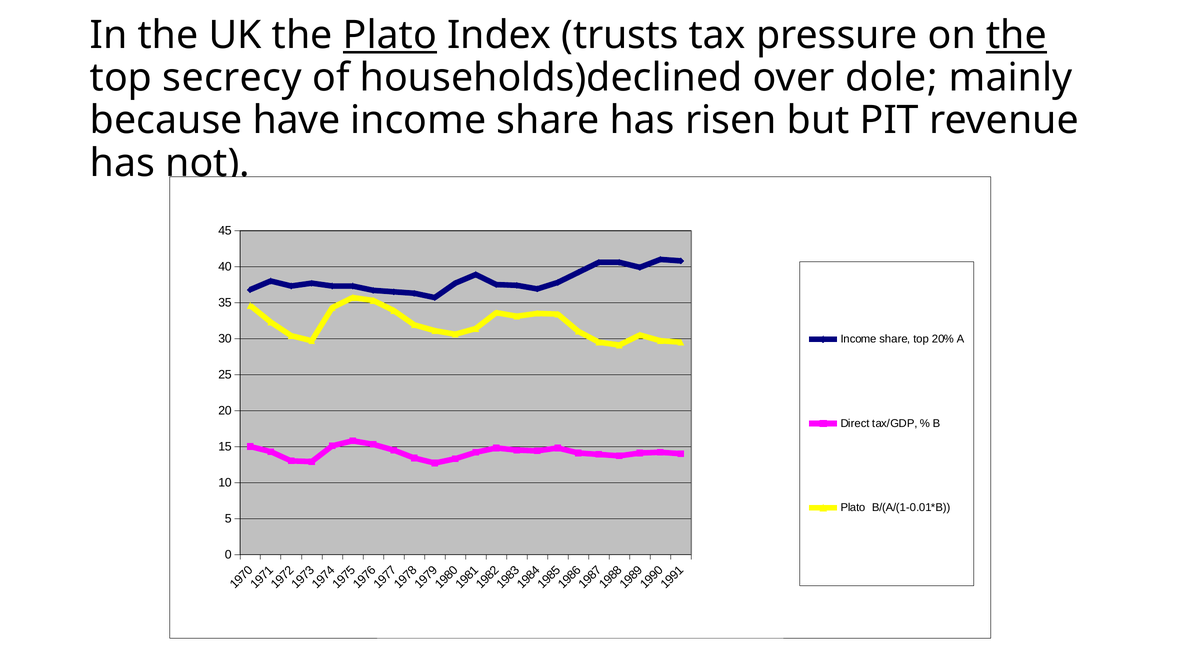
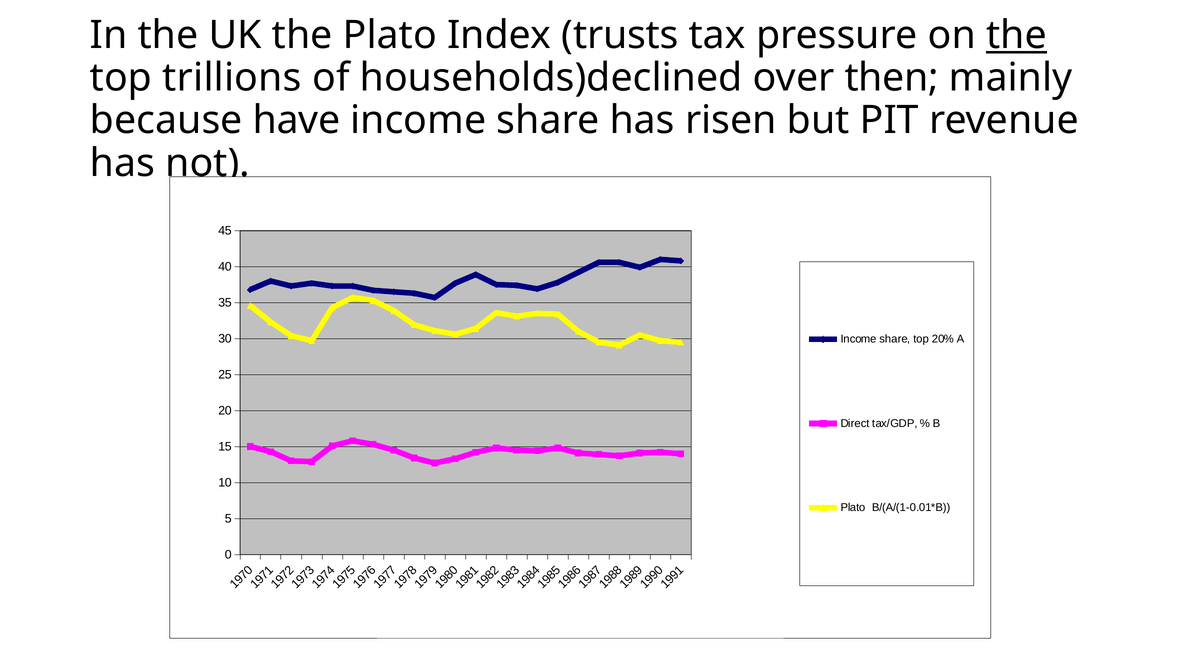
Plato underline: present -> none (390, 35)
secrecy: secrecy -> trillions (232, 78)
dole: dole -> then (892, 78)
